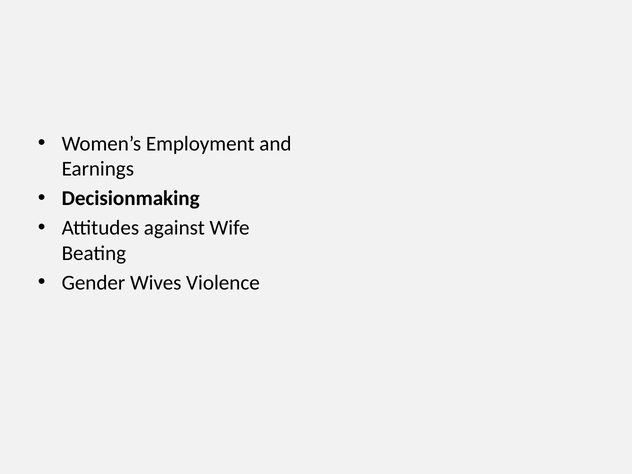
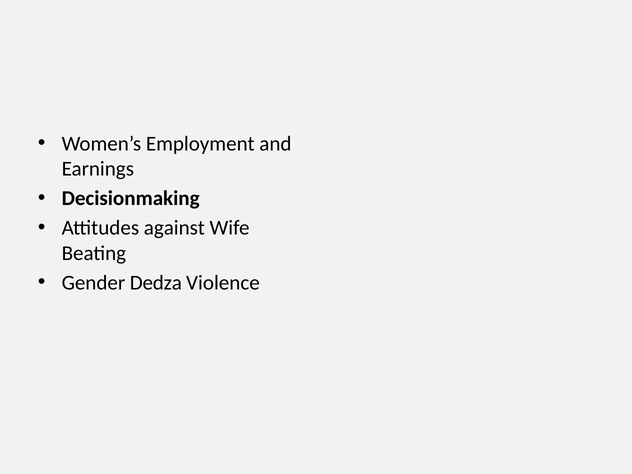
Wives: Wives -> Dedza (156, 283)
